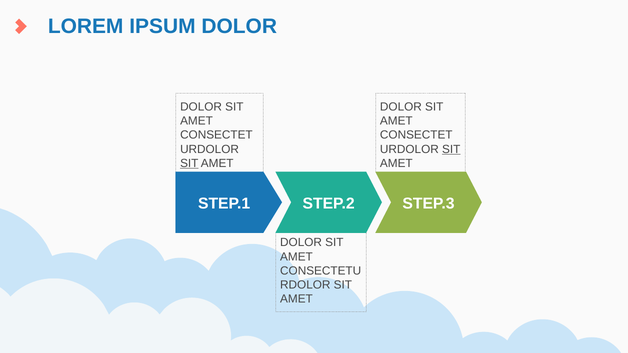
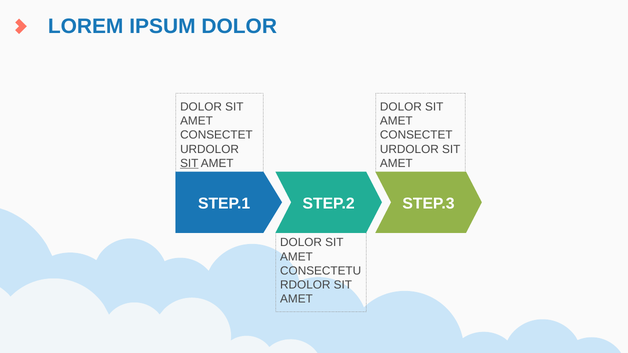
SIT underline: present -> none (451, 149)
